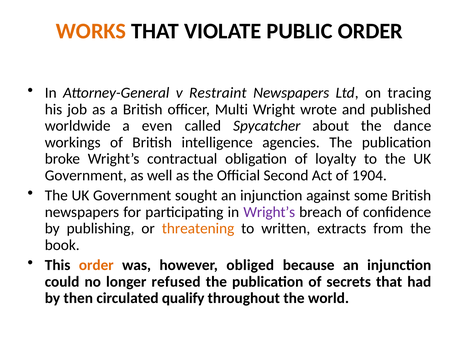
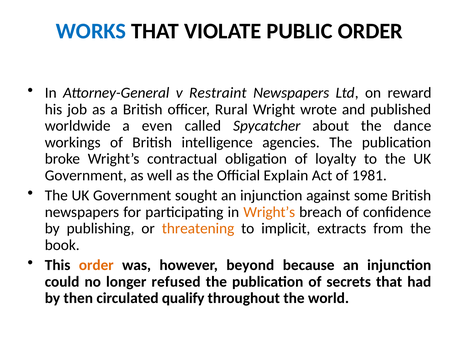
WORKS colour: orange -> blue (91, 31)
tracing: tracing -> reward (410, 93)
Multi: Multi -> Rural (231, 109)
Second: Second -> Explain (286, 175)
1904: 1904 -> 1981 (369, 175)
Wright’s colour: purple -> orange (269, 212)
written: written -> implicit (286, 229)
obliged: obliged -> beyond (250, 265)
